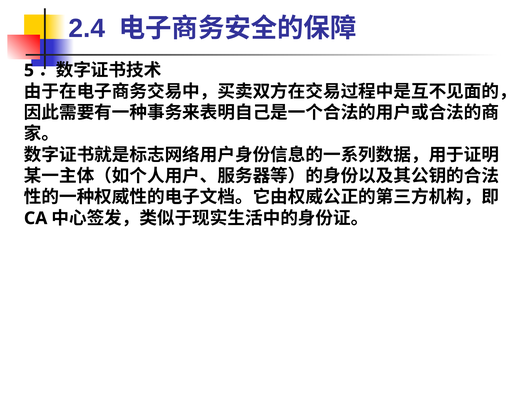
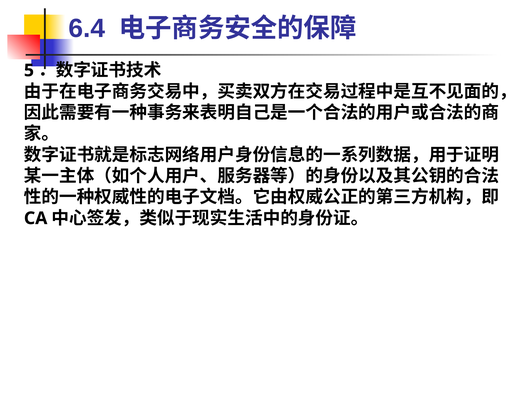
2.4: 2.4 -> 6.4 (87, 28)
